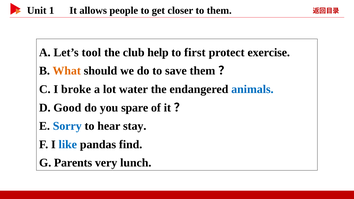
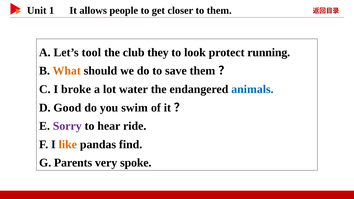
help: help -> they (158, 52)
first: first -> look (195, 52)
exercise: exercise -> running (269, 52)
spare: spare -> swim (135, 108)
Sorry colour: blue -> purple (67, 126)
stay: stay -> ride (135, 126)
like colour: blue -> orange (68, 144)
lunch: lunch -> spoke (136, 163)
